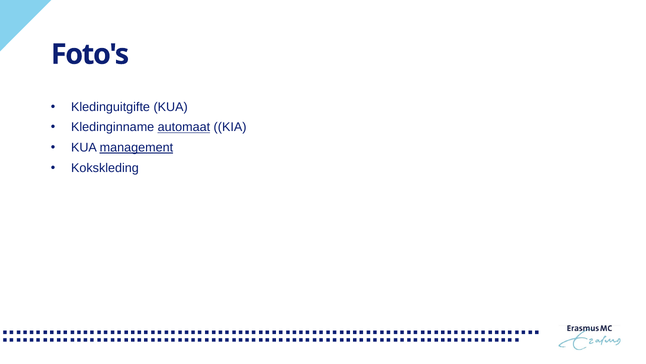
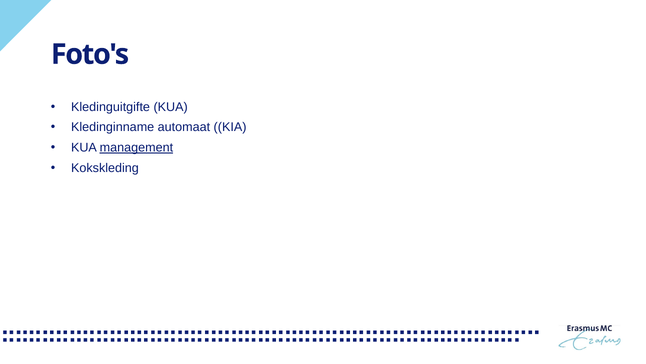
automaat underline: present -> none (184, 127)
